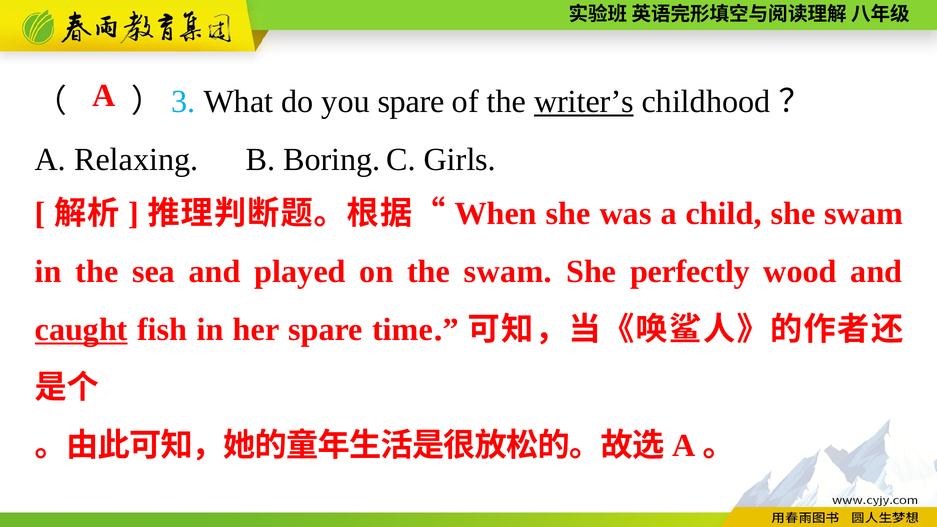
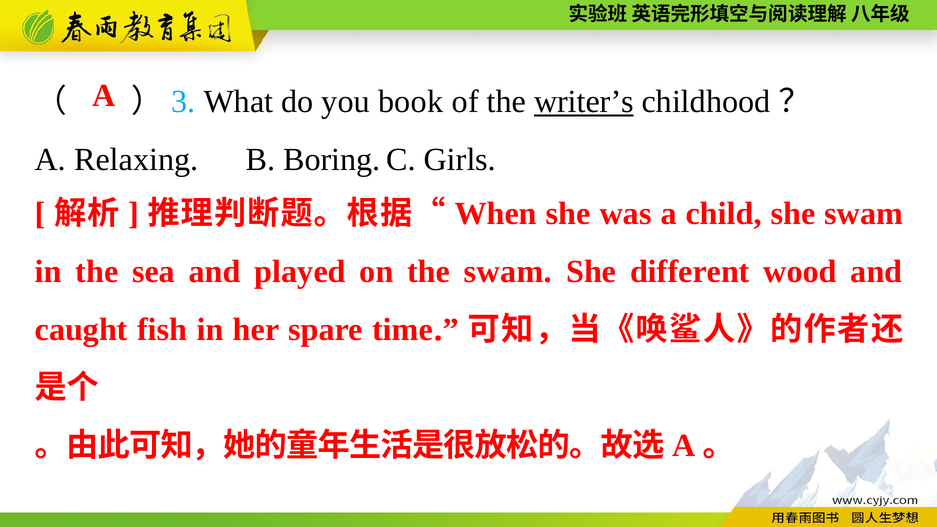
you spare: spare -> book (411, 102)
perfectly: perfectly -> different (690, 272)
caught underline: present -> none (81, 330)
